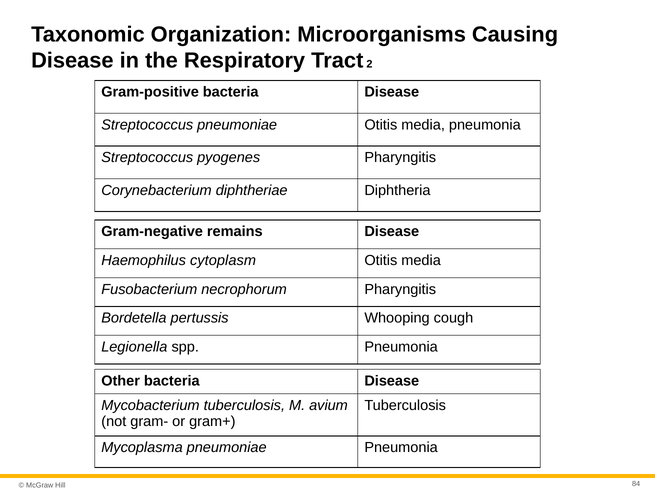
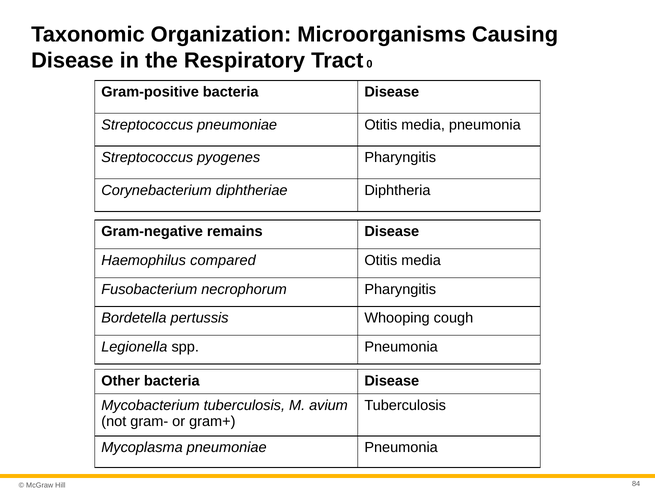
2: 2 -> 0 (370, 64)
cytoplasm: cytoplasm -> compared (223, 261)
